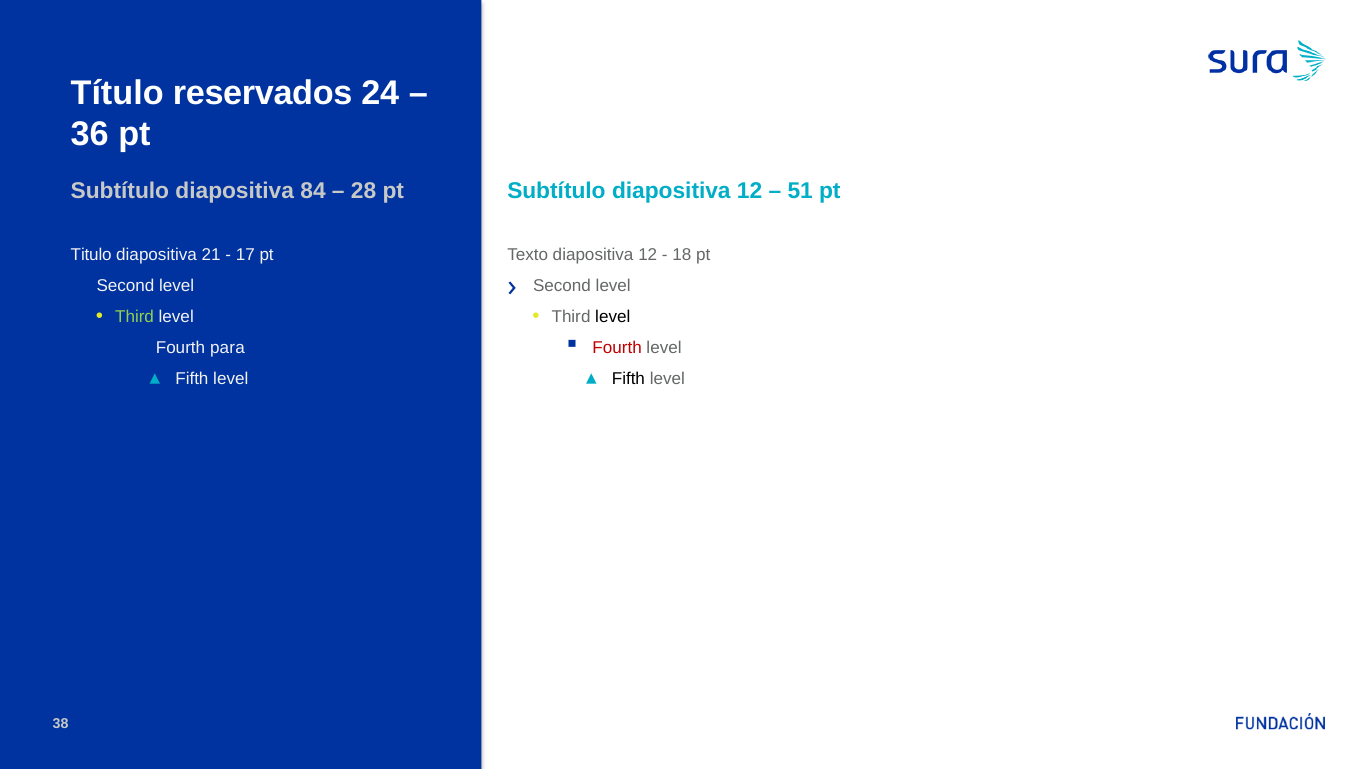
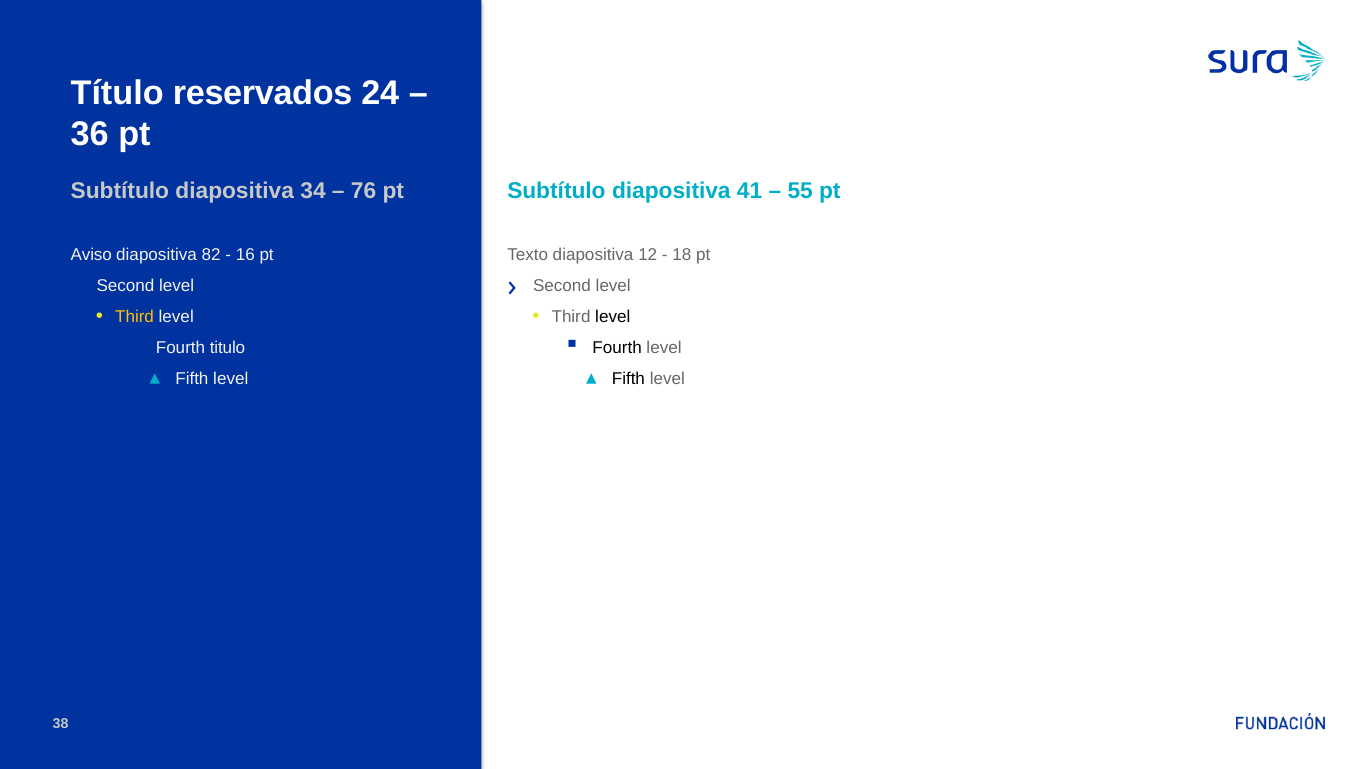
84: 84 -> 34 (313, 191)
28: 28 -> 76 (364, 191)
Subtítulo diapositiva 12: 12 -> 41 (750, 191)
51: 51 -> 55 (800, 191)
Titulo: Titulo -> Aviso (91, 255)
21: 21 -> 82 (211, 255)
17: 17 -> 16 (245, 255)
Third colour: light green -> yellow (135, 317)
para: para -> titulo (228, 348)
Fourth colour: red -> black (617, 348)
